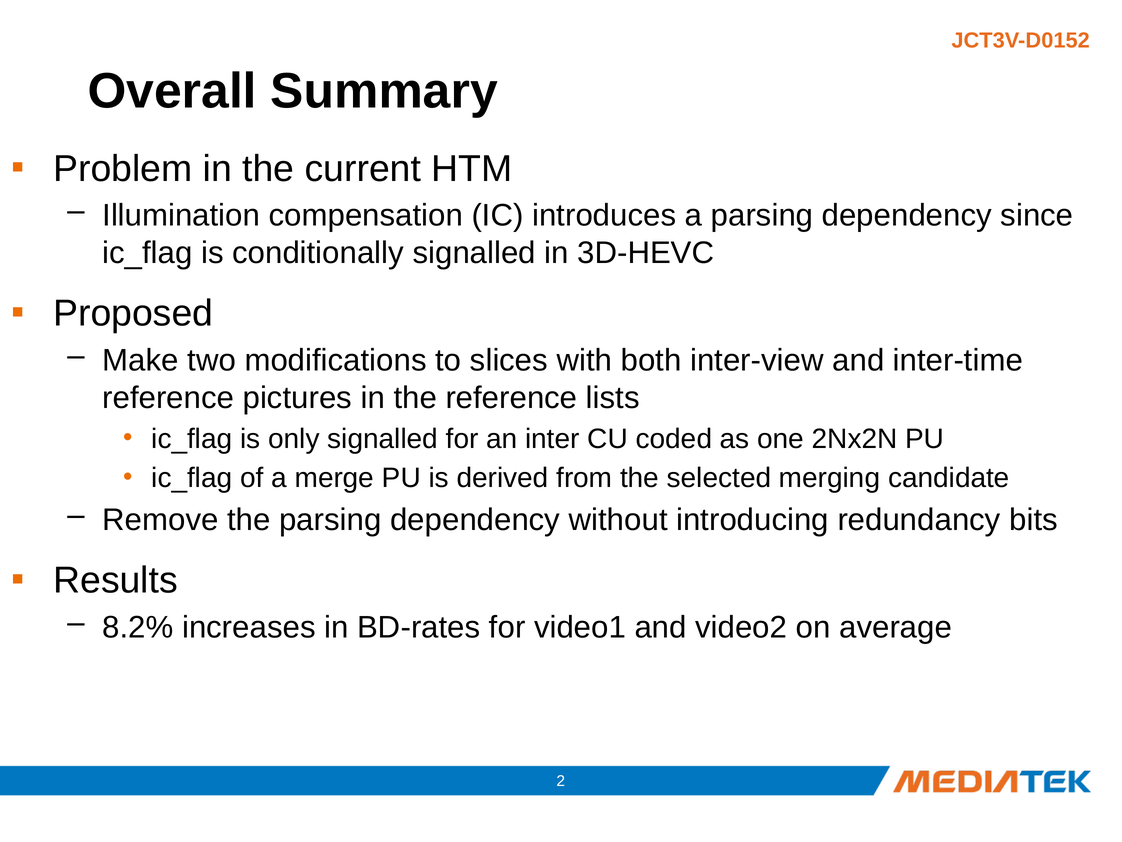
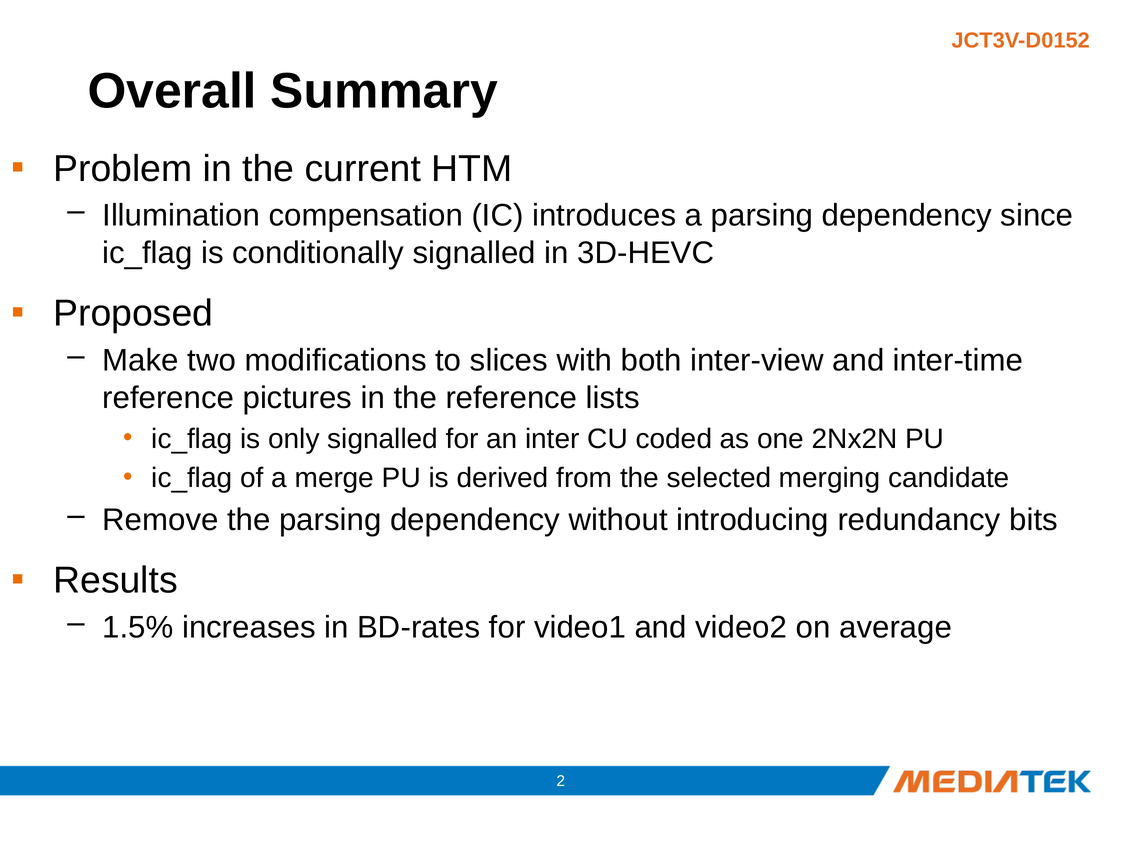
8.2%: 8.2% -> 1.5% (138, 627)
